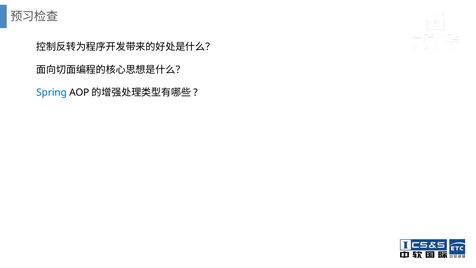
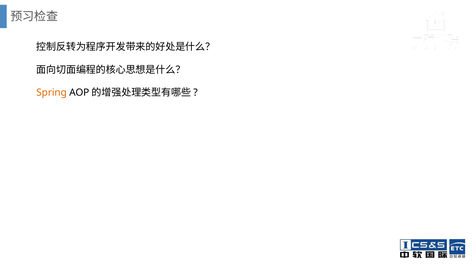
Spring colour: blue -> orange (52, 92)
